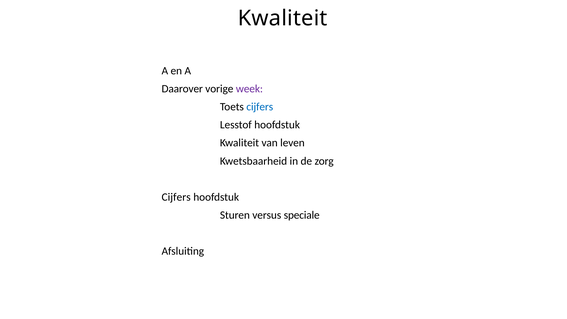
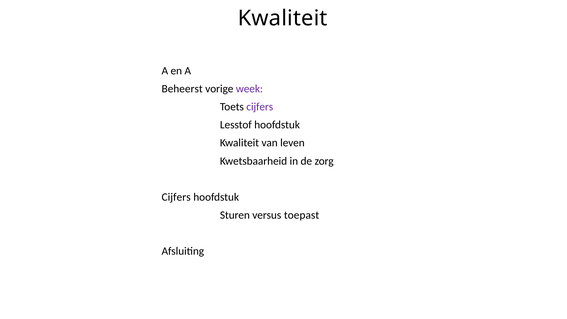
Daarover: Daarover -> Beheerst (182, 89)
cijfers colour: blue -> purple (260, 107)
speciale: speciale -> toepast (302, 215)
